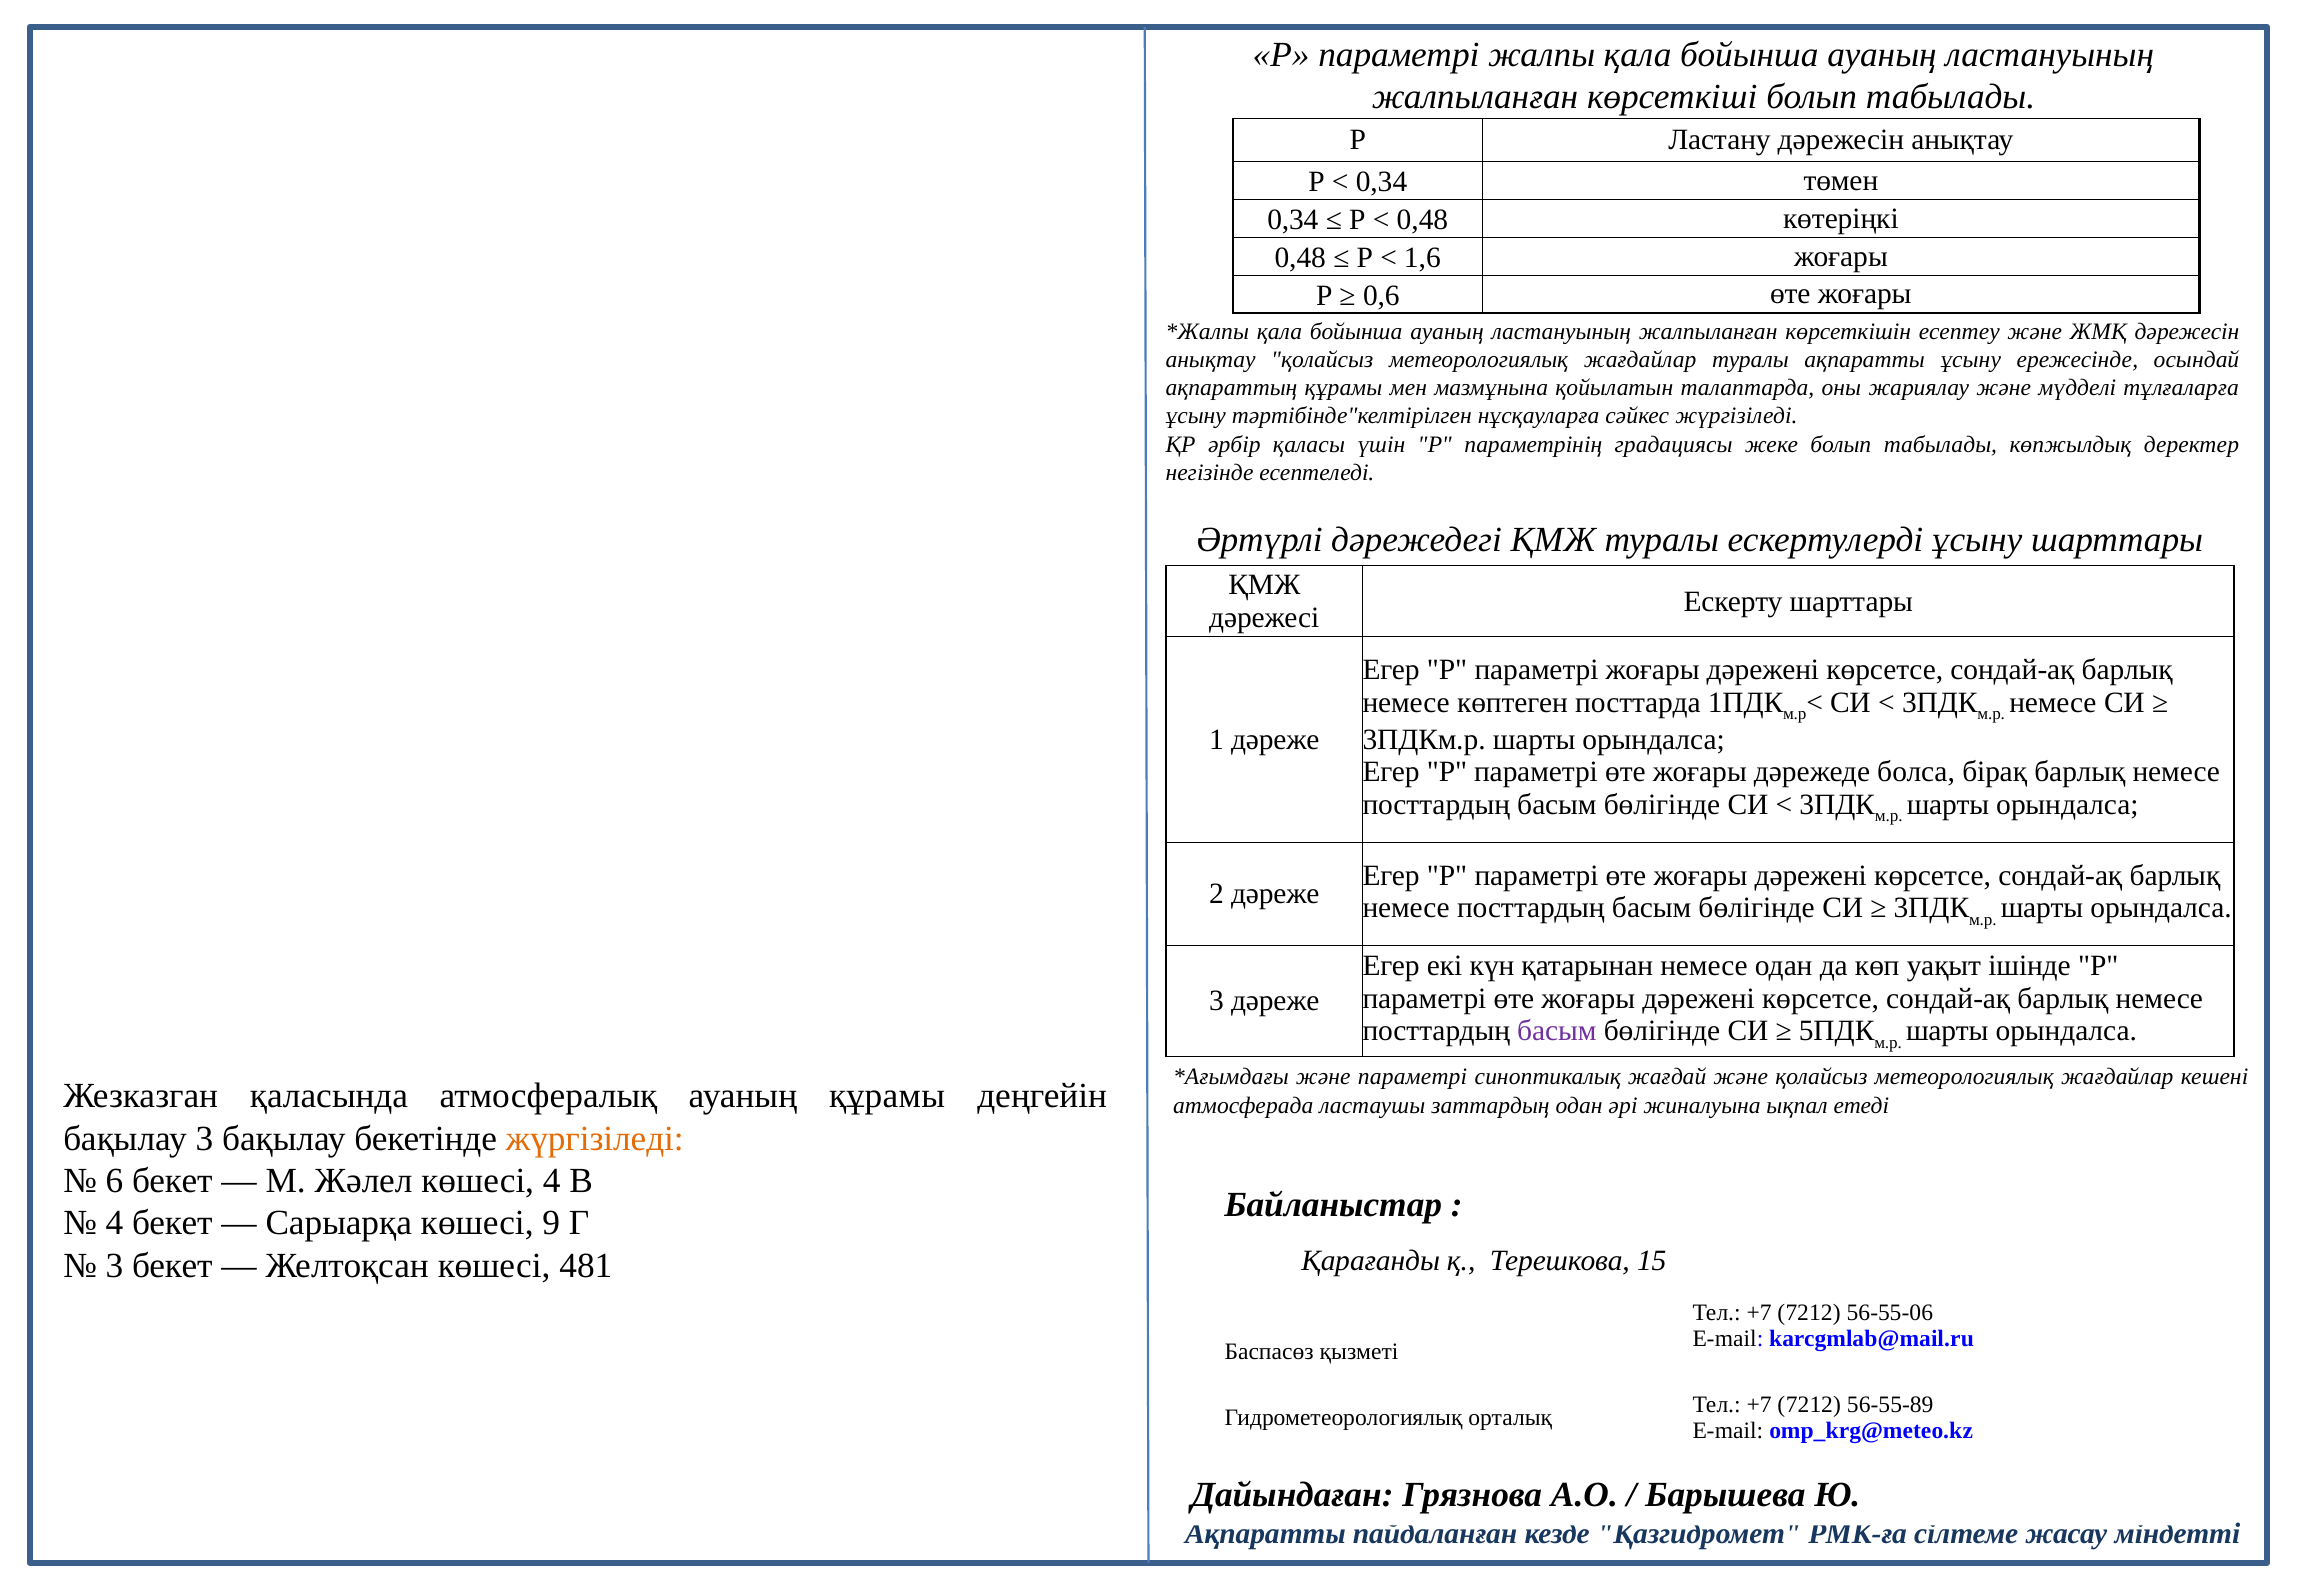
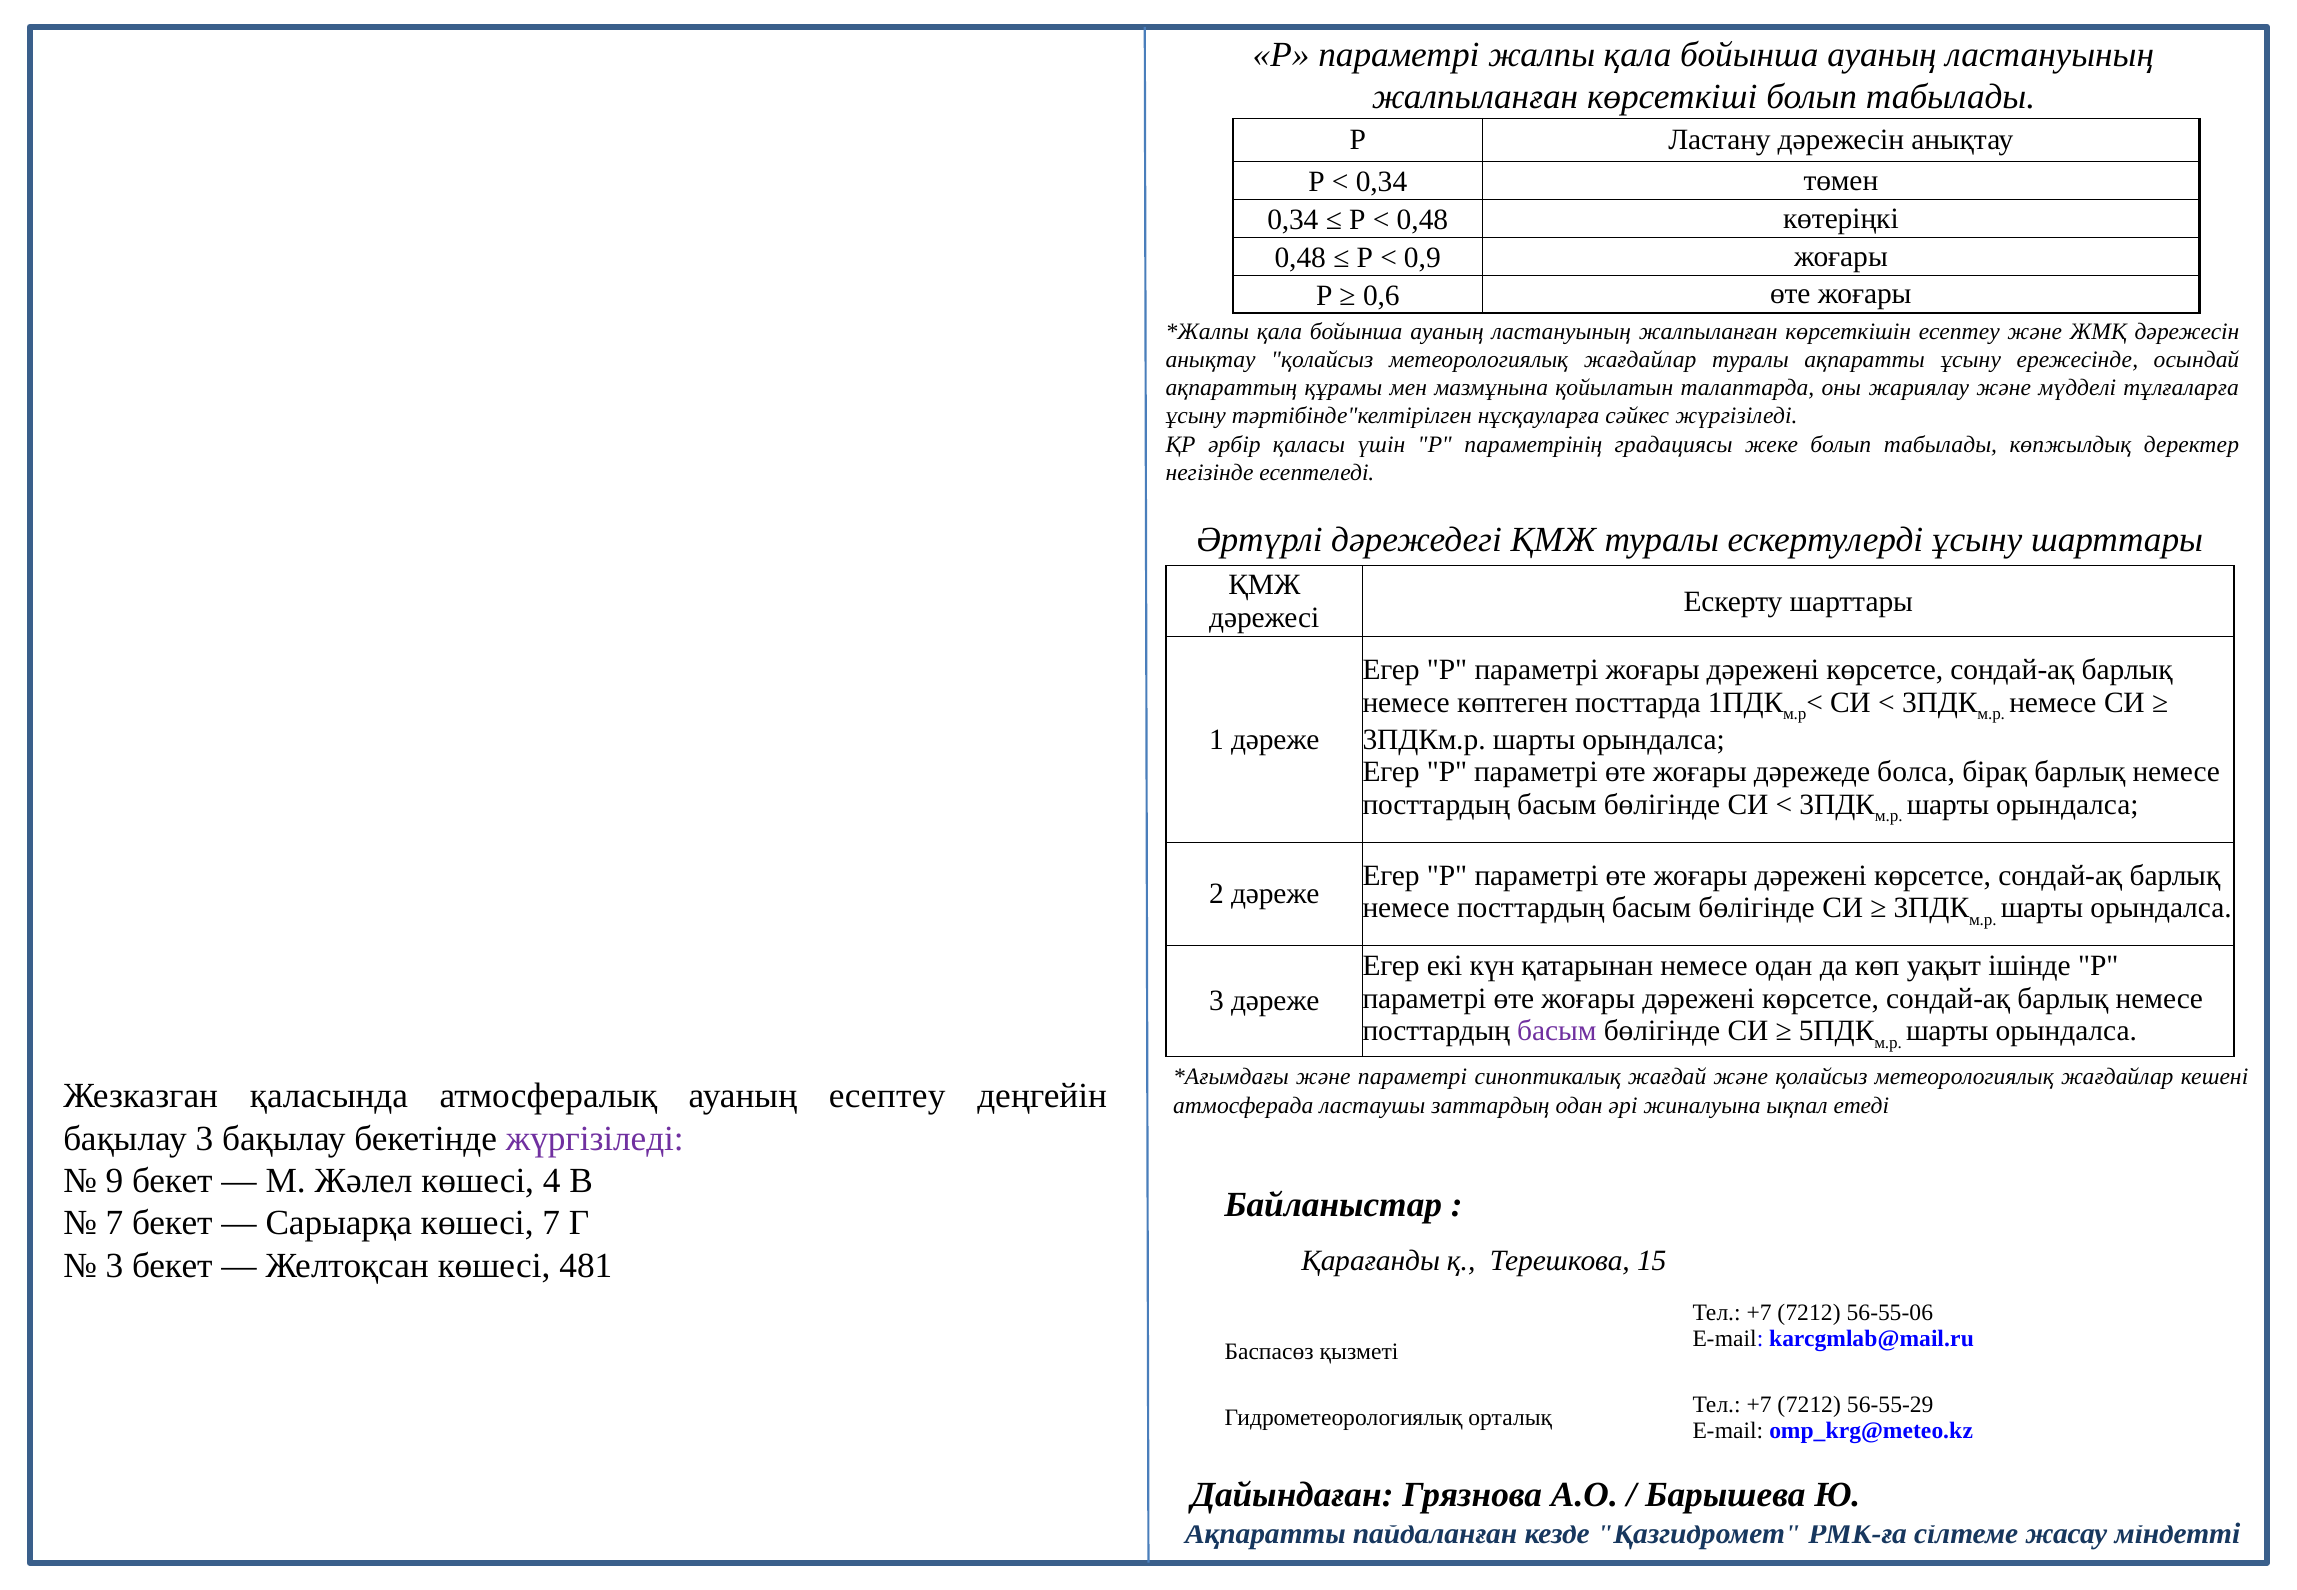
1,6: 1,6 -> 0,9 (1422, 258)
ауаның құрамы: құрамы -> есептеу (887, 1096)
жүргізіледі colour: orange -> purple (595, 1139)
6: 6 -> 9 (115, 1181)
4: 4 -> 7 (115, 1223)
көшесі 9: 9 -> 7 (551, 1223)
56-55-89: 56-55-89 -> 56-55-29 (1890, 1405)
